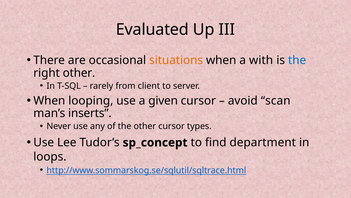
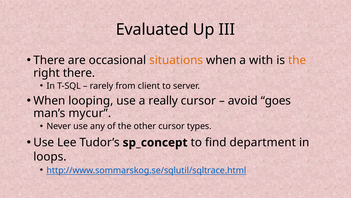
the colour: blue -> orange (297, 60)
right other: other -> there (79, 73)
given: given -> really (163, 100)
scan: scan -> goes (276, 100)
inserts: inserts -> mycur (90, 113)
